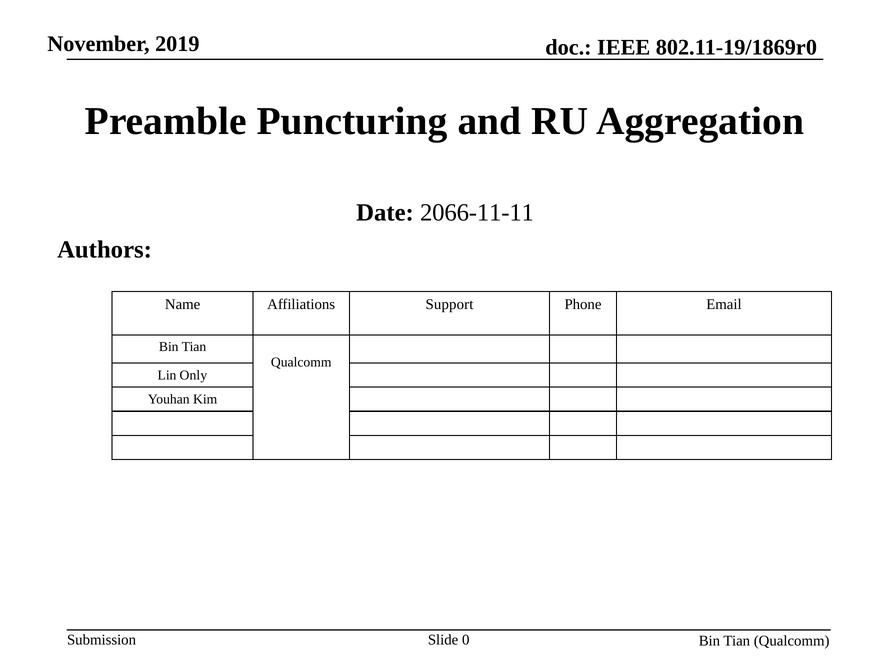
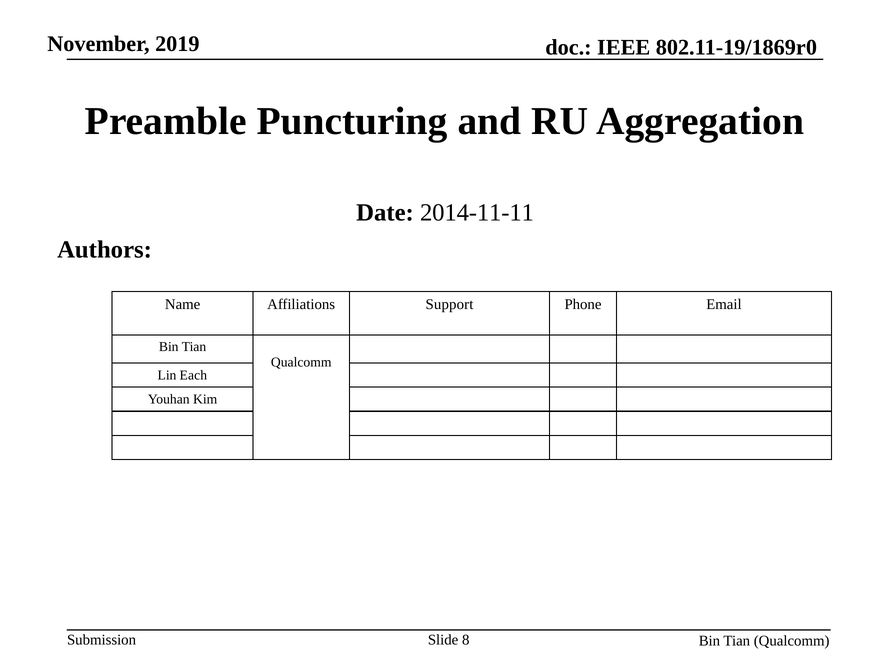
2066-11-11: 2066-11-11 -> 2014-11-11 (477, 213)
Only: Only -> Each (193, 376)
0: 0 -> 8 (466, 640)
